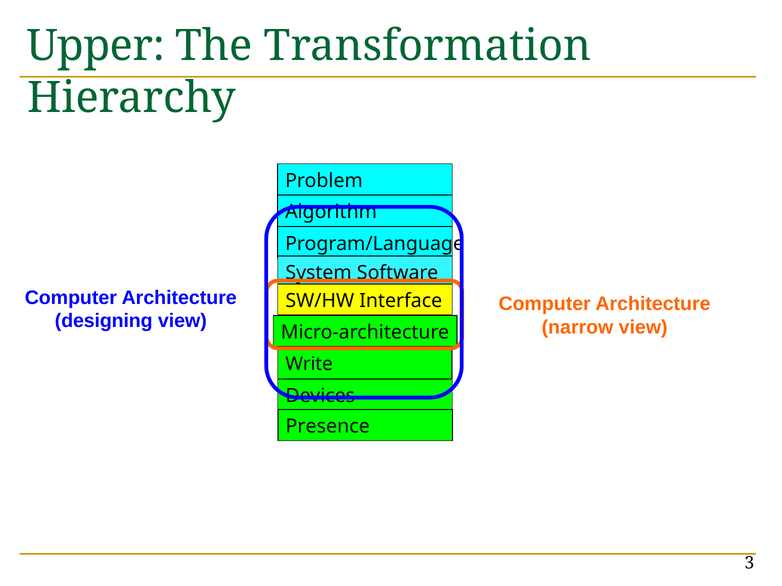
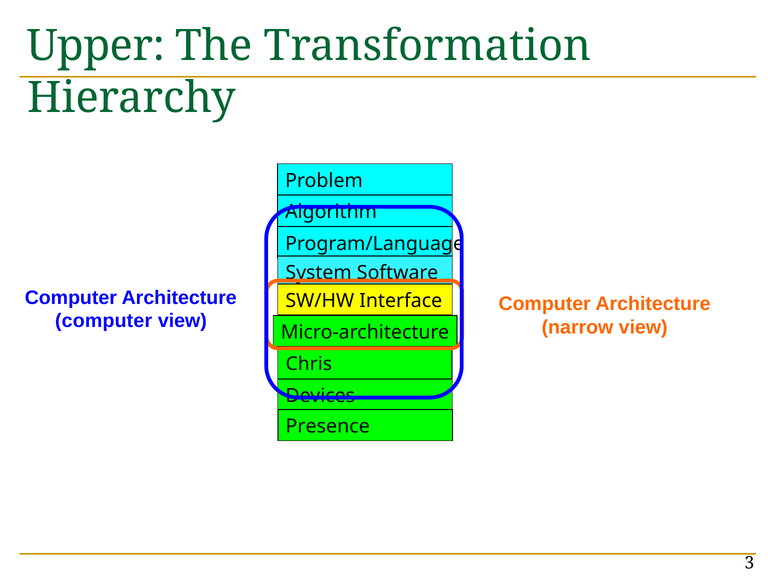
designing: designing -> computer (104, 321)
Write: Write -> Chris (309, 364)
